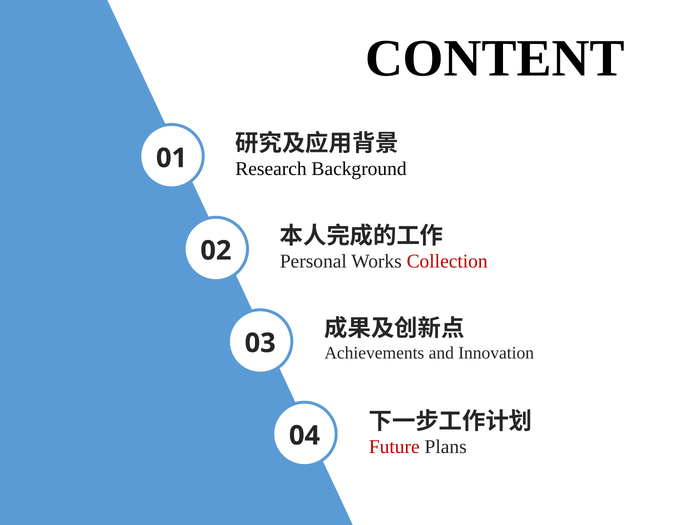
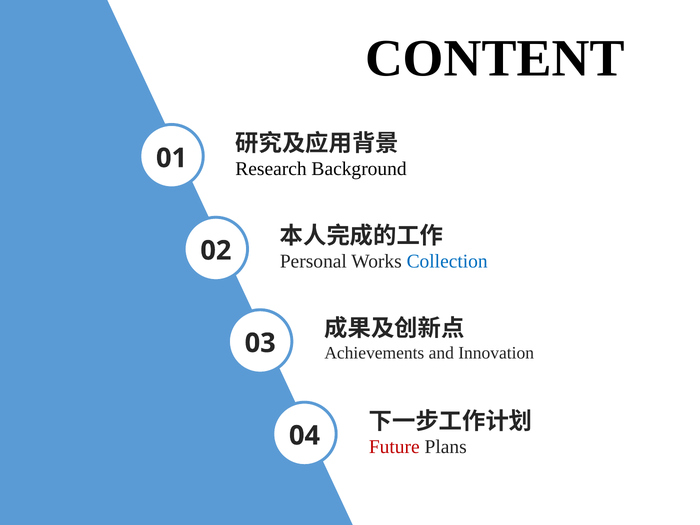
Collection colour: red -> blue (447, 262)
